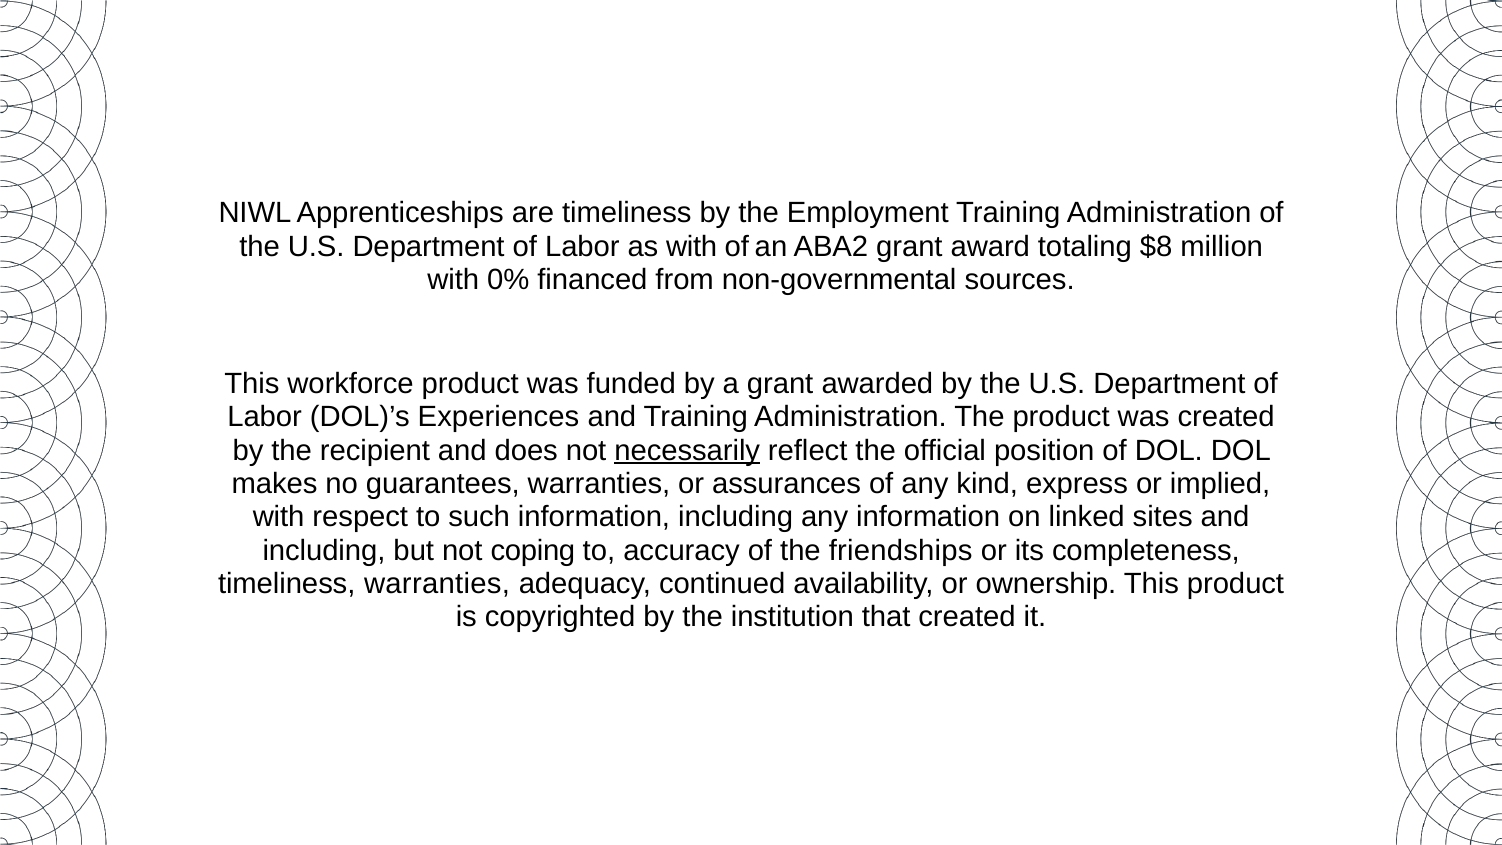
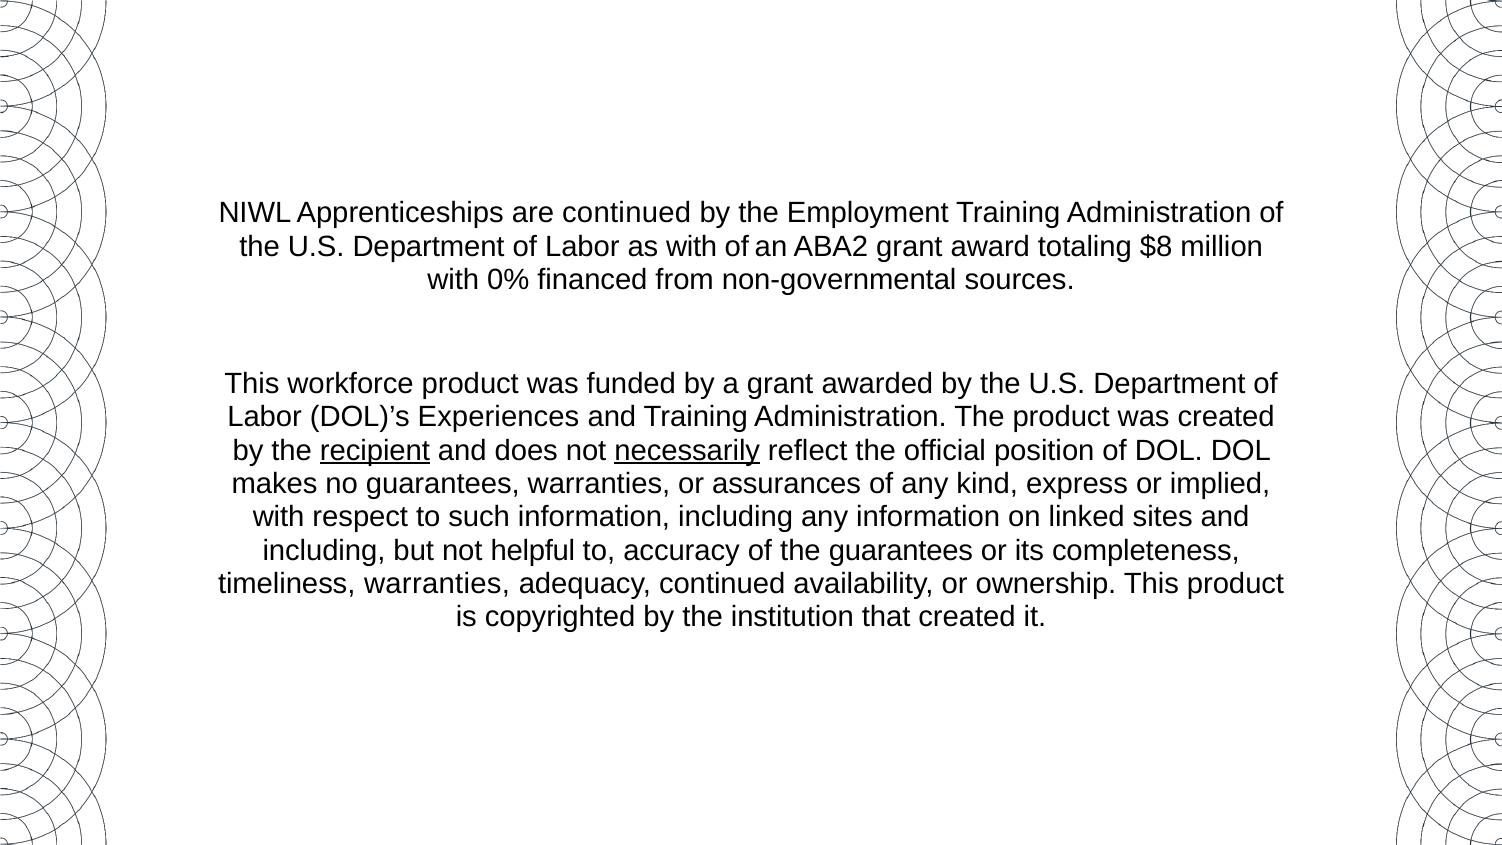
are timeliness: timeliness -> continued (627, 213)
recipient underline: none -> present (375, 450)
coping: coping -> helpful (533, 550)
the friendships: friendships -> guarantees (901, 550)
